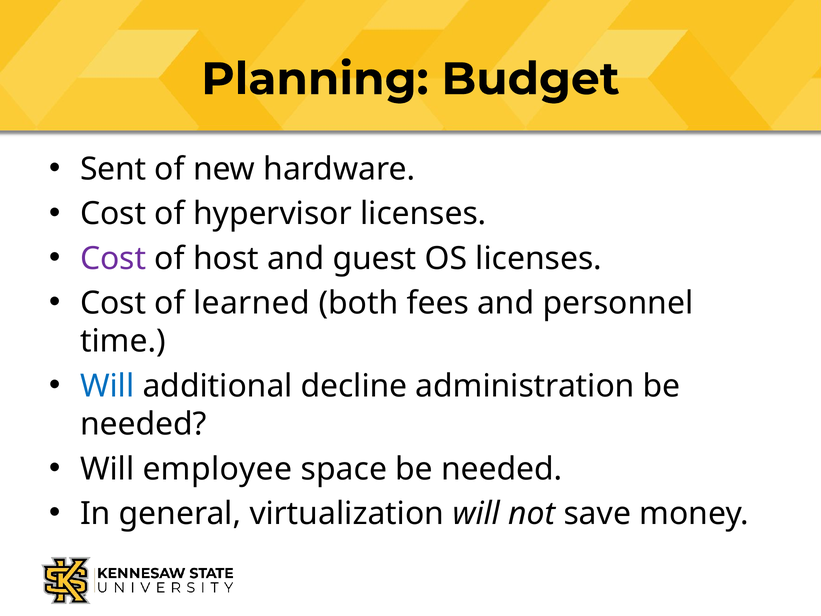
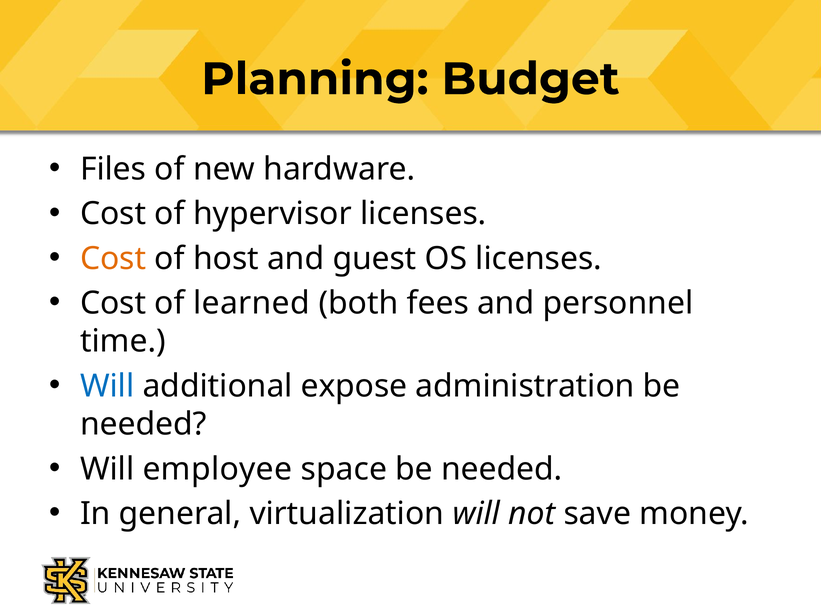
Sent: Sent -> Files (113, 169)
Cost colour: purple -> orange (113, 258)
decline: decline -> expose (354, 386)
